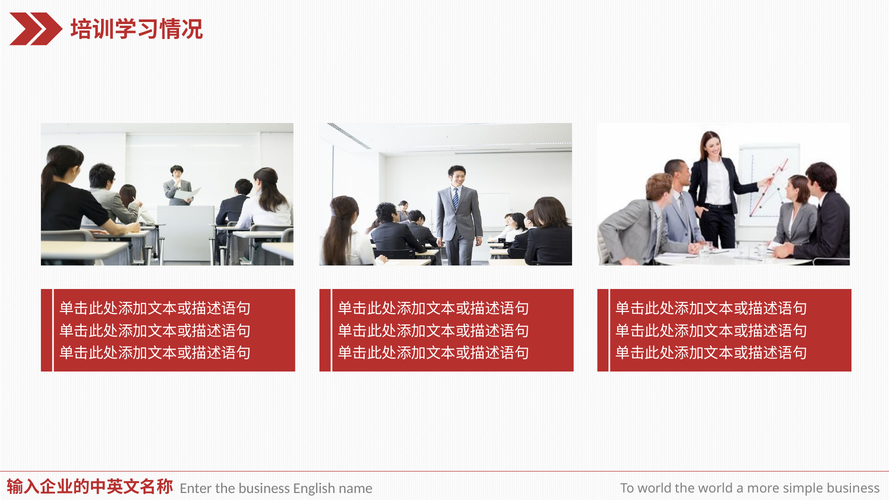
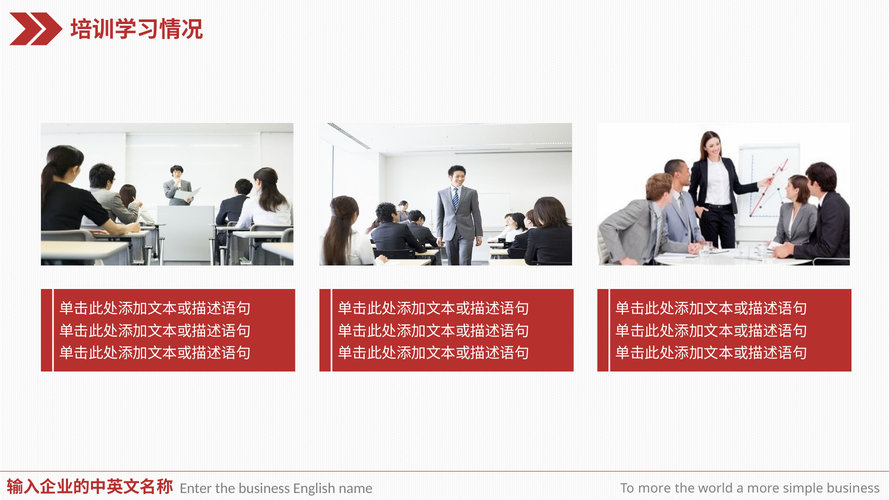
To world: world -> more (655, 488)
